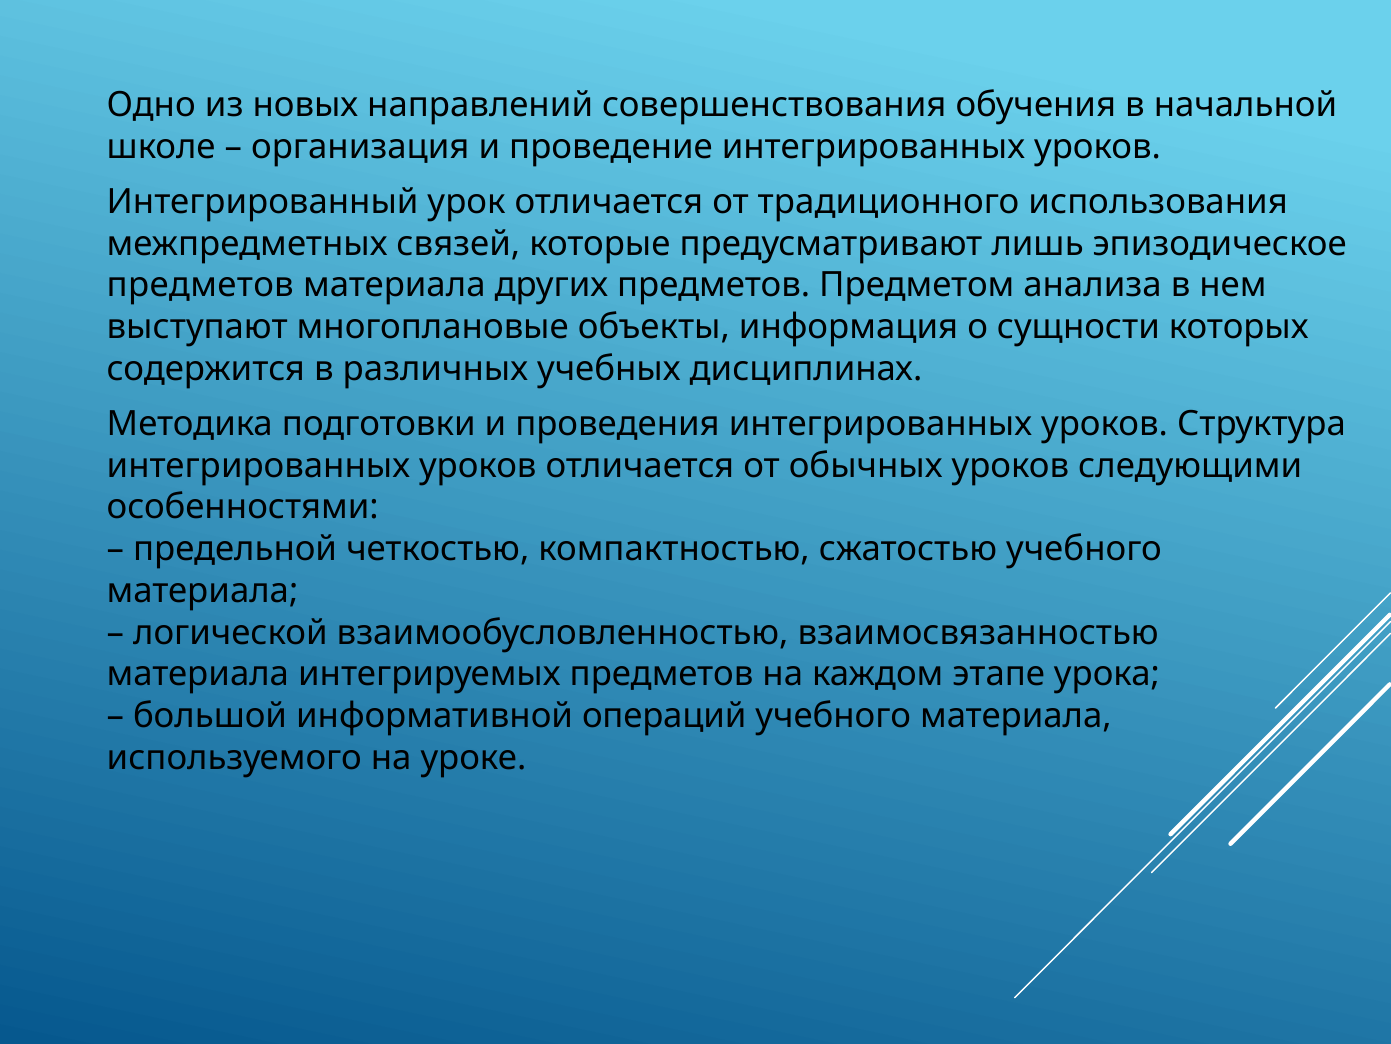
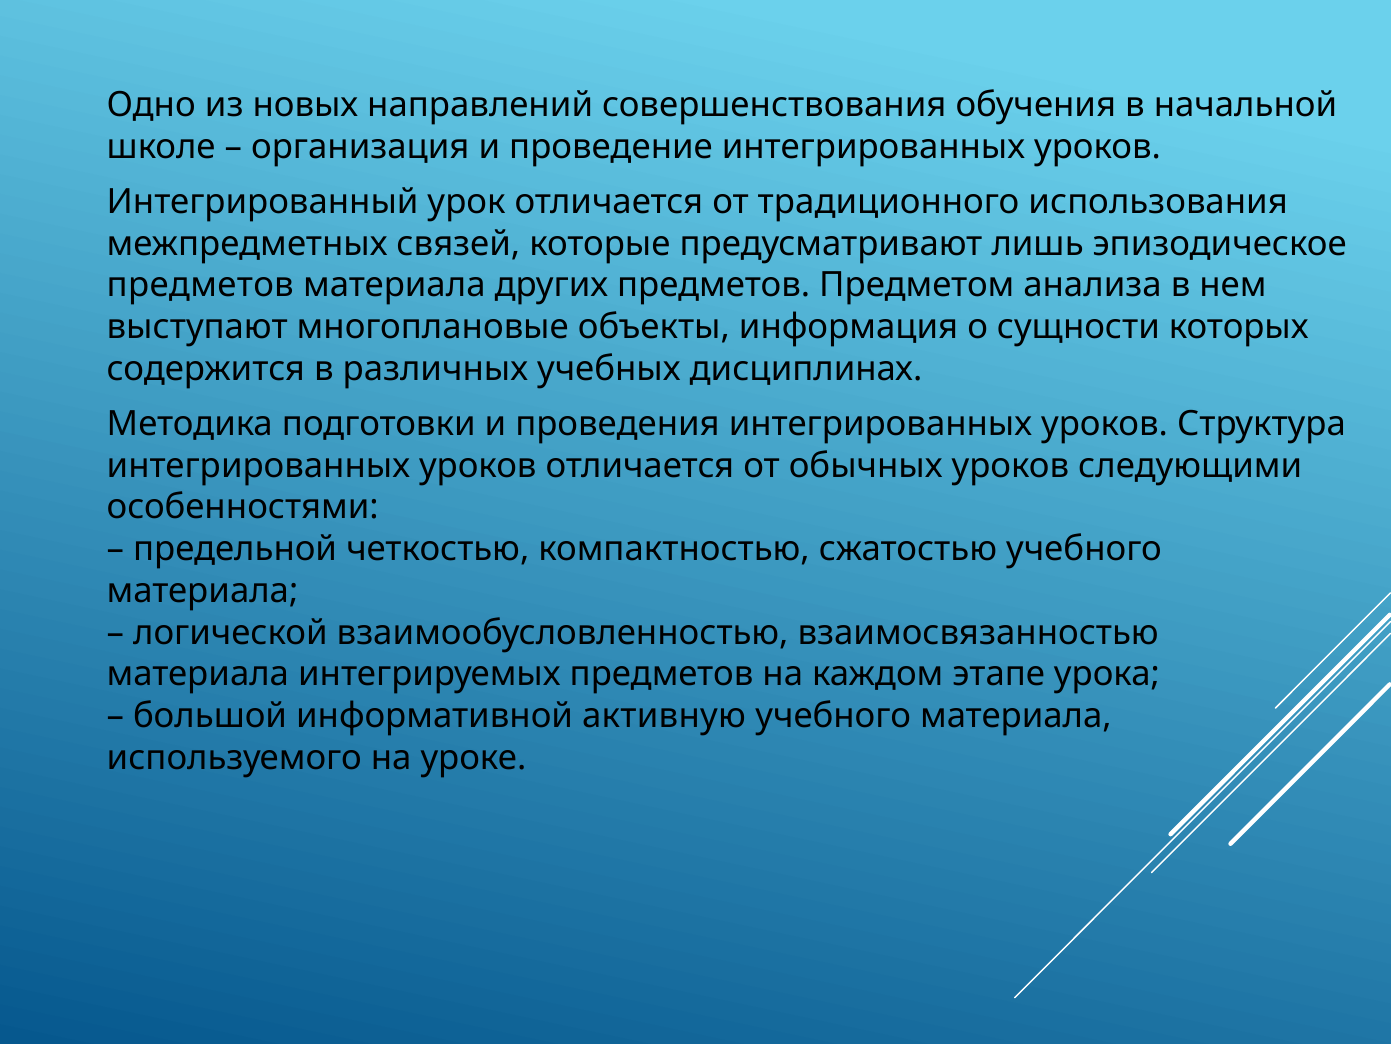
операций: операций -> активную (664, 716)
